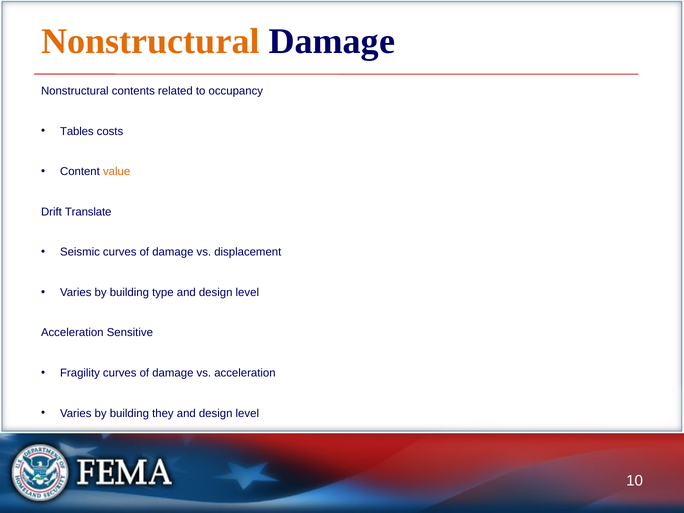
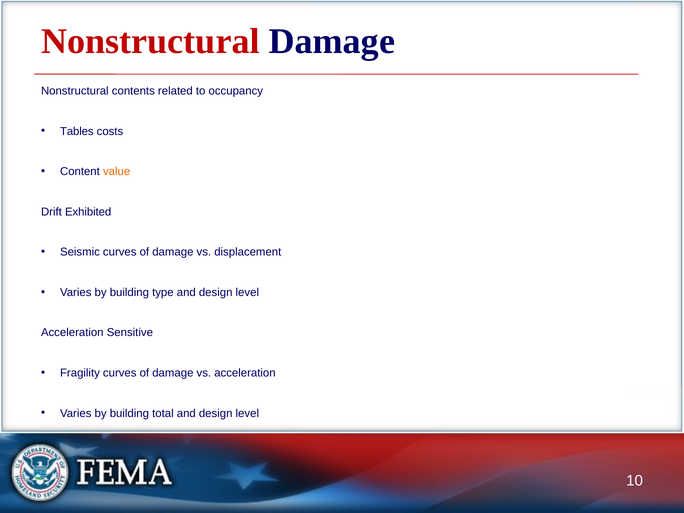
Nonstructural colour: orange -> red (150, 41)
Translate: Translate -> Exhibited (88, 212)
they: they -> total (163, 413)
